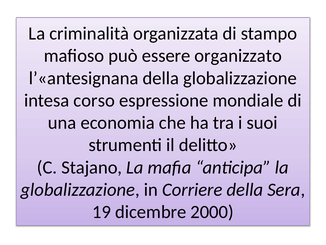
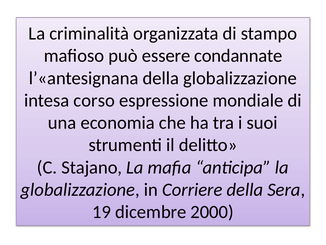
organizzato: organizzato -> condannate (238, 56)
